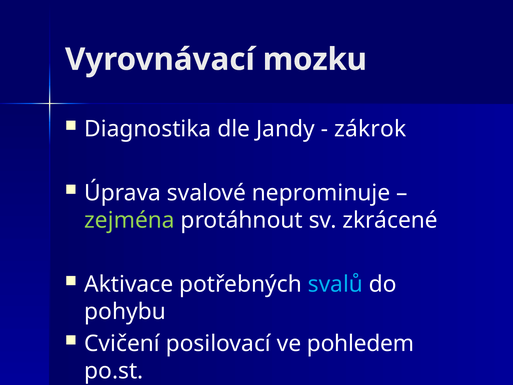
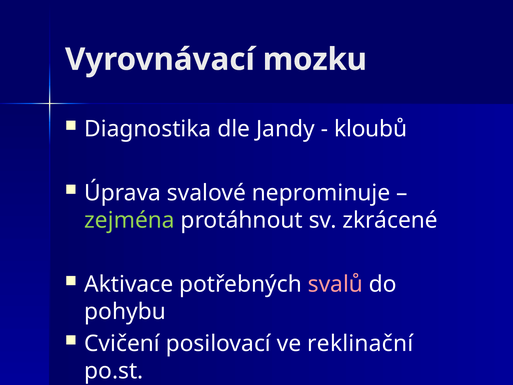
zákrok: zákrok -> kloubů (371, 129)
svalů colour: light blue -> pink (335, 284)
pohledem: pohledem -> reklinační (360, 343)
